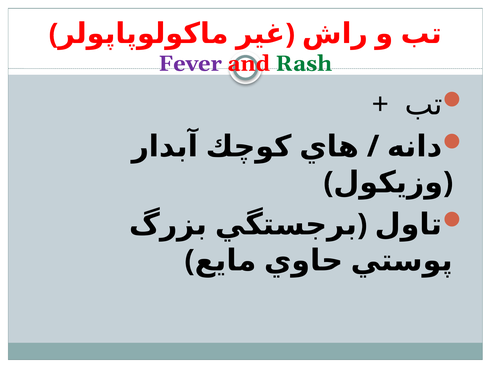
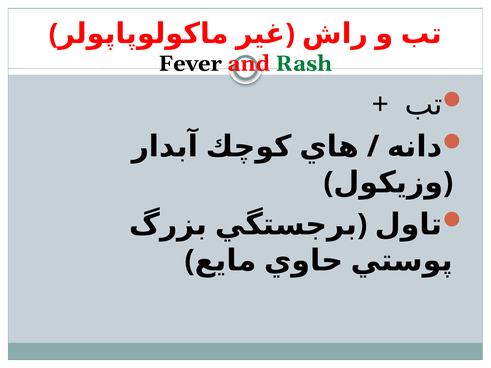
Fever colour: purple -> black (190, 64)
